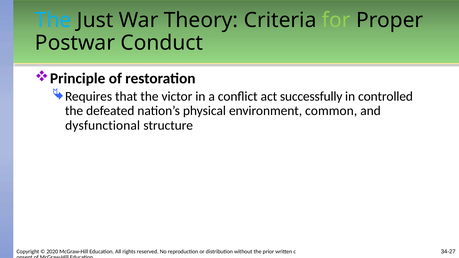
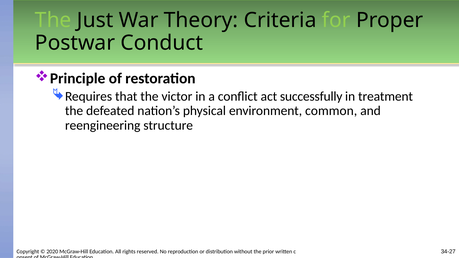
The colour: light blue -> light green (53, 20)
controlled: controlled -> treatment (386, 97)
dysfunctional: dysfunctional -> reengineering (103, 125)
